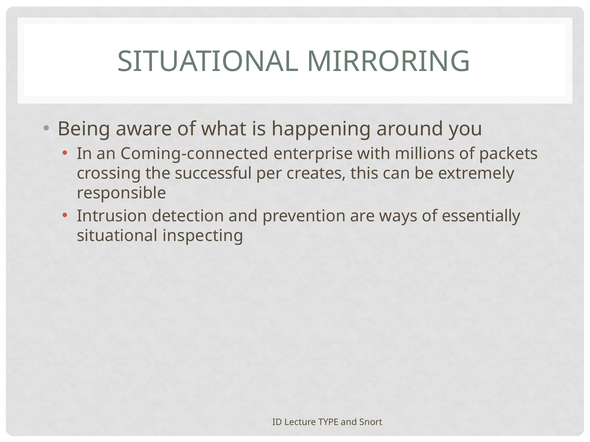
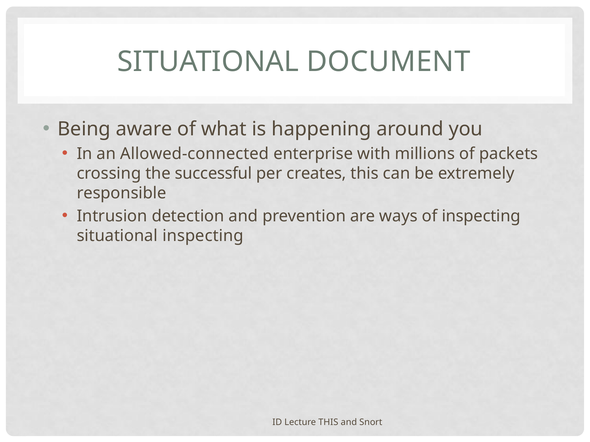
MIRRORING: MIRRORING -> DOCUMENT (388, 62)
Coming-connected: Coming-connected -> Allowed-connected (195, 154)
of essentially: essentially -> inspecting (481, 216)
Lecture TYPE: TYPE -> THIS (328, 423)
